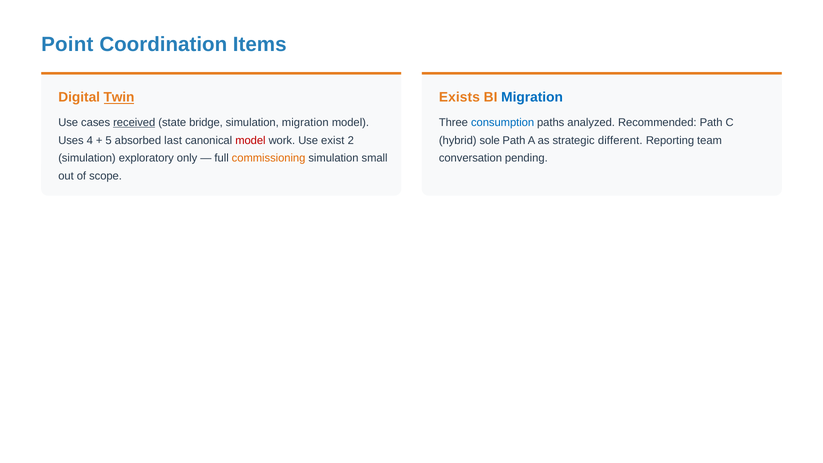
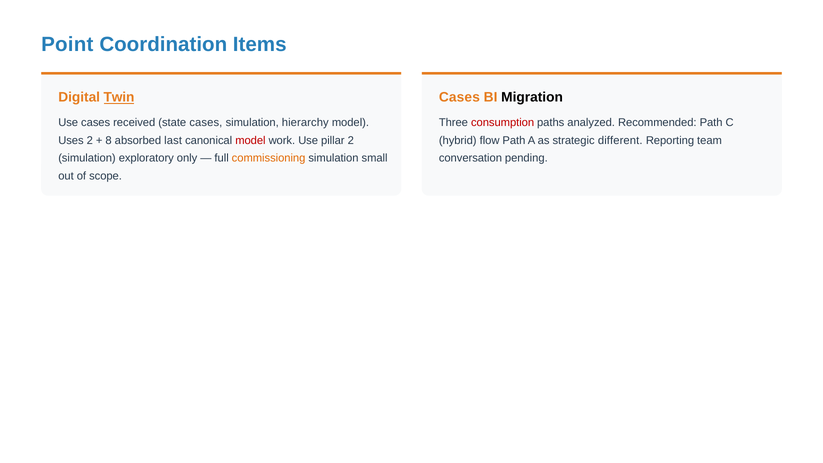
Exists: Exists -> Cases (459, 97)
Migration colour: blue -> black (532, 97)
received underline: present -> none (134, 122)
state bridge: bridge -> cases (206, 122)
simulation migration: migration -> hierarchy (305, 122)
consumption colour: blue -> red (503, 122)
Uses 4: 4 -> 2 (90, 140)
5: 5 -> 8 (109, 140)
exist: exist -> pillar (333, 140)
sole: sole -> flow (490, 140)
